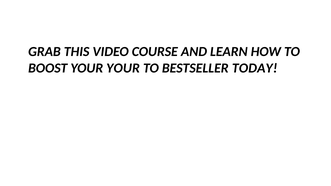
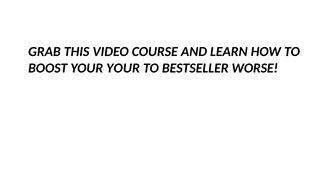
TODAY: TODAY -> WORSE (255, 68)
